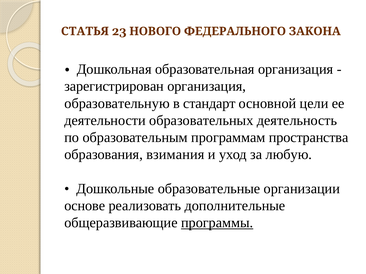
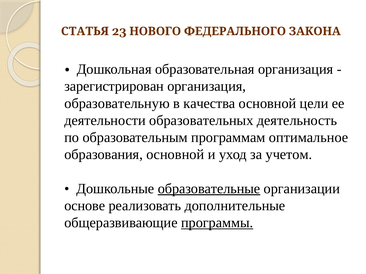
стандарт: стандарт -> качества (209, 104)
пространства: пространства -> оптимальное (309, 138)
образования взимания: взимания -> основной (175, 155)
любую: любую -> учетом (289, 155)
образовательные underline: none -> present (209, 189)
